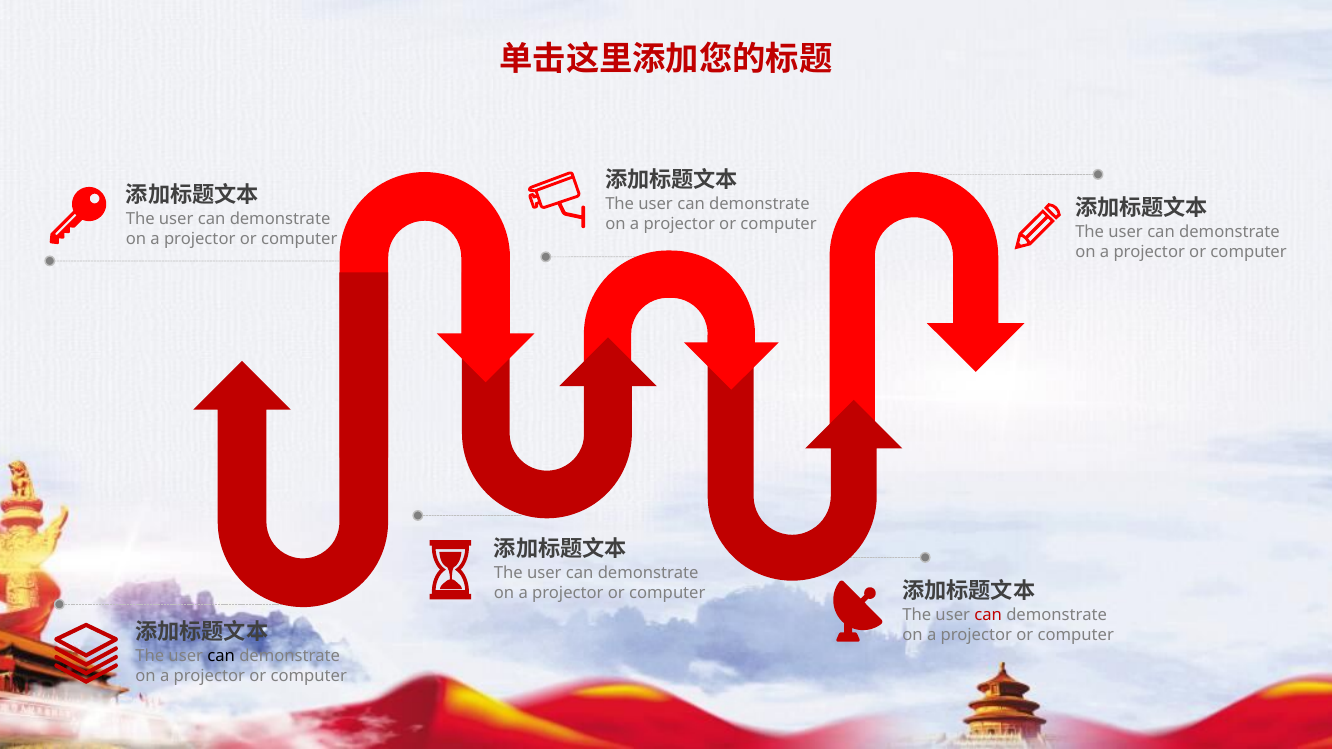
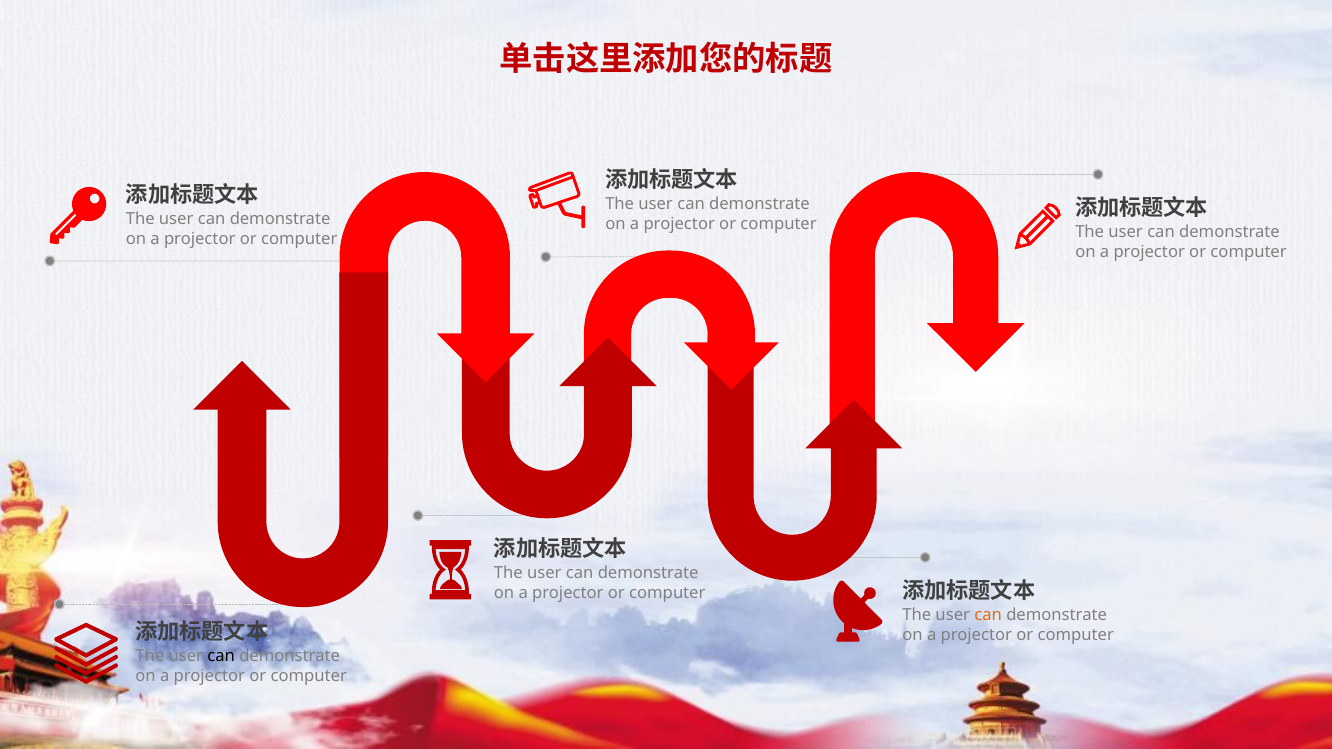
can colour: red -> orange (988, 616)
